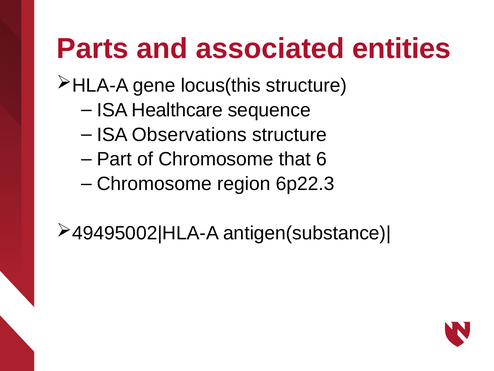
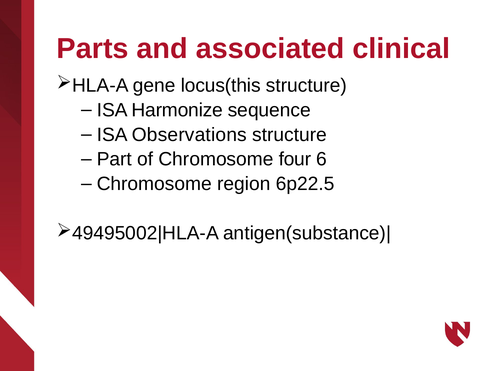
entities: entities -> clinical (401, 49)
Healthcare: Healthcare -> Harmonize (177, 110)
that: that -> four (295, 159)
6p22.3: 6p22.3 -> 6p22.5 (305, 184)
